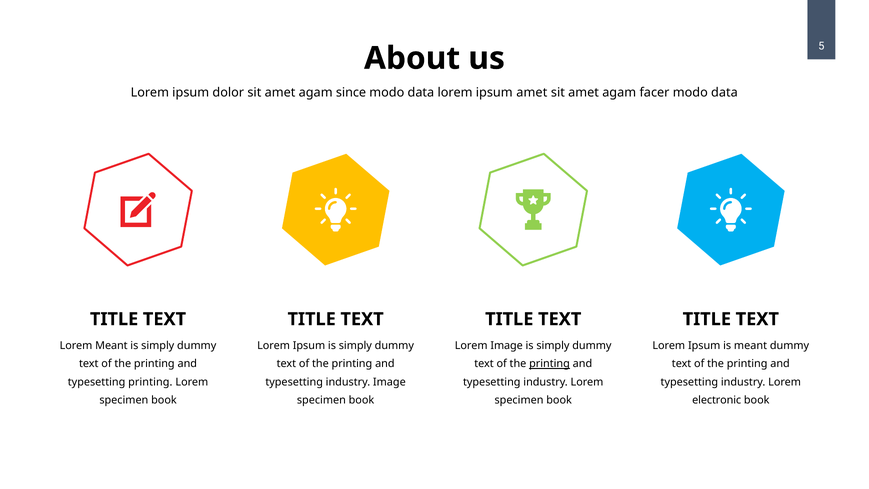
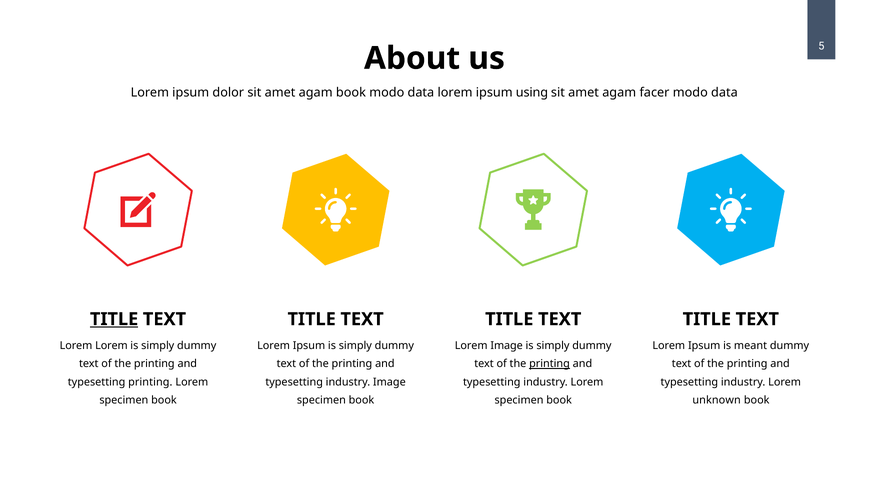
agam since: since -> book (351, 93)
ipsum amet: amet -> using (532, 93)
TITLE underline: none -> present (114, 319)
Lorem Meant: Meant -> Lorem (111, 346)
electronic: electronic -> unknown (717, 400)
